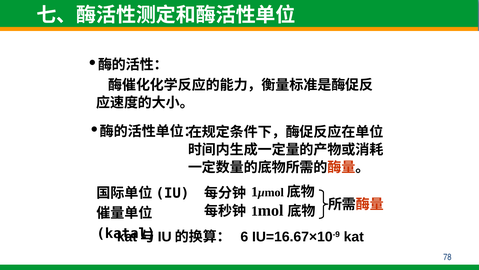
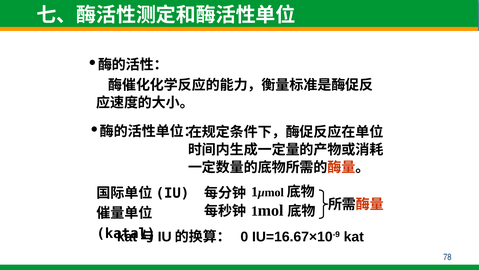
6: 6 -> 0 (244, 236)
